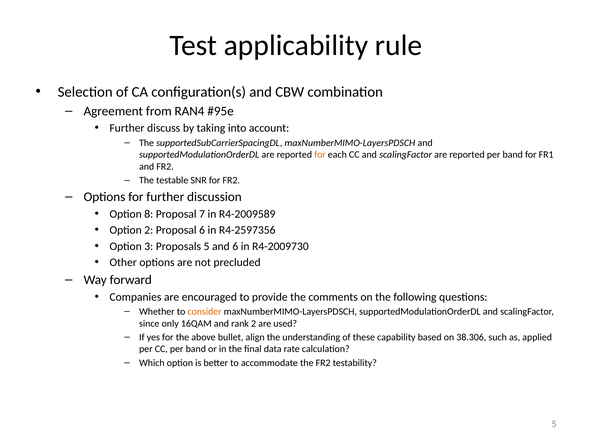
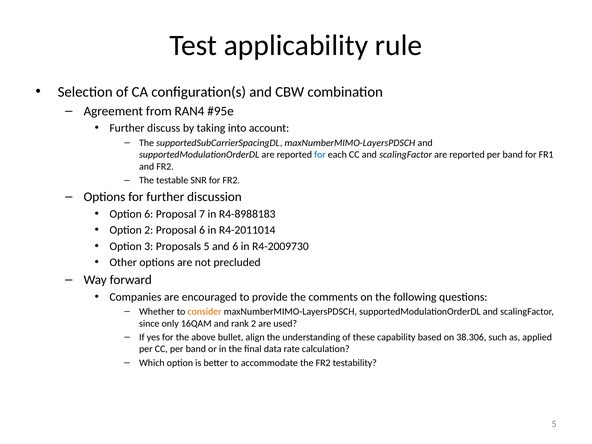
for colour: orange -> blue (320, 155)
Option 8: 8 -> 6 (149, 214)
R4-2009589: R4-2009589 -> R4-8988183 (247, 214)
R4-2597356: R4-2597356 -> R4-2011014 (247, 230)
